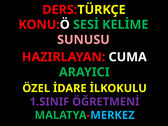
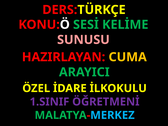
CUMA colour: white -> yellow (128, 57)
